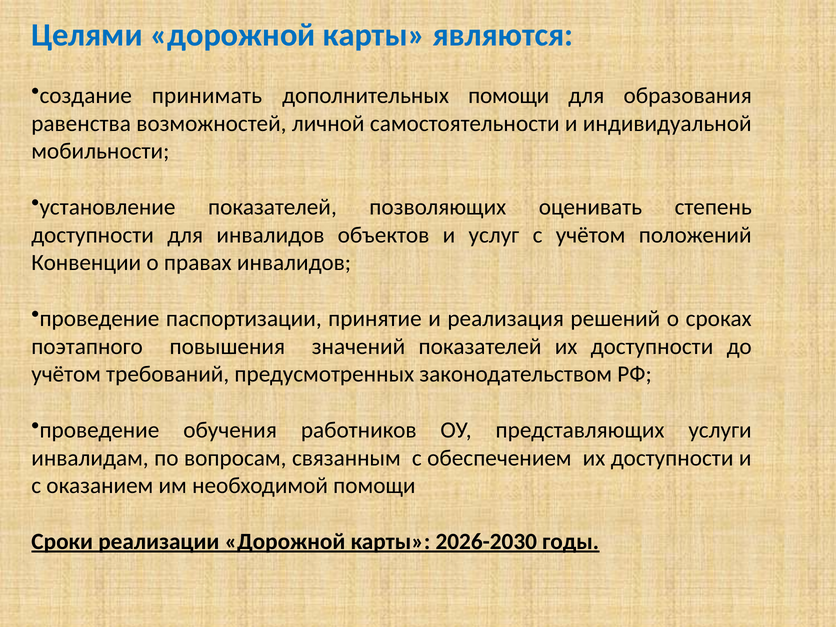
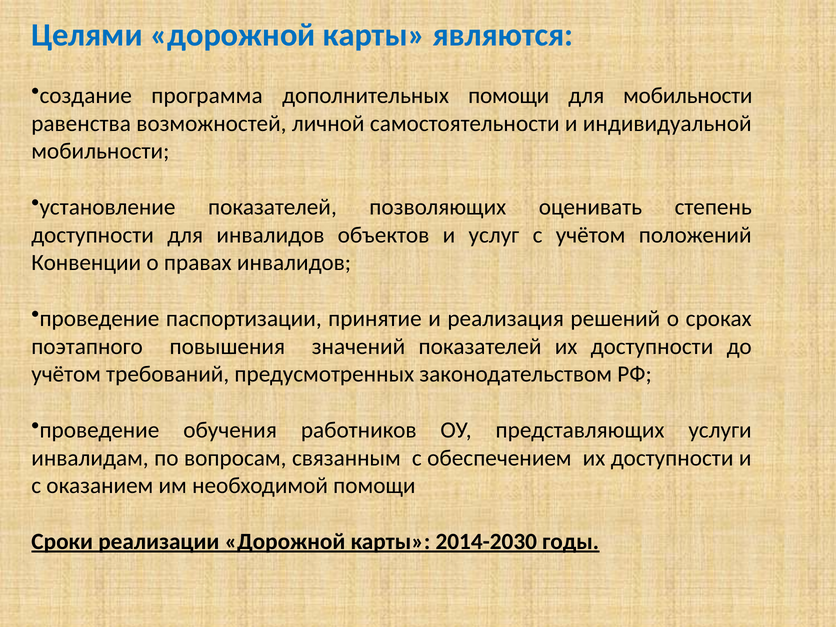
принимать: принимать -> программа (207, 96)
для образования: образования -> мобильности (688, 96)
2026-2030: 2026-2030 -> 2014-2030 (486, 542)
